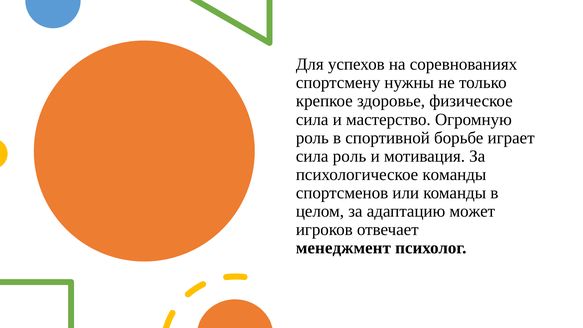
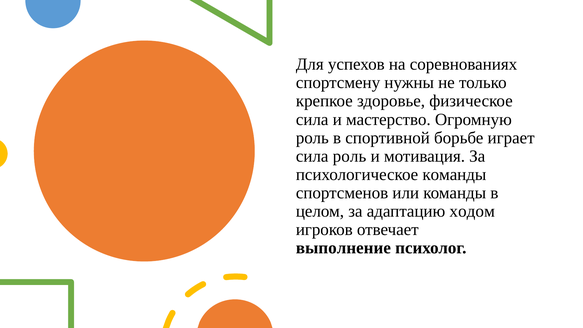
может: может -> ходом (472, 211)
менеджмент: менеджмент -> выполнение (343, 248)
